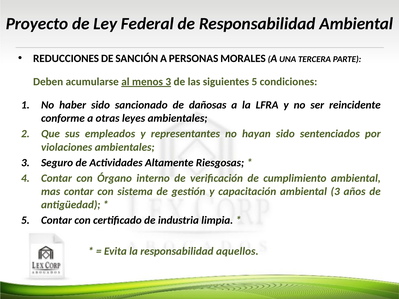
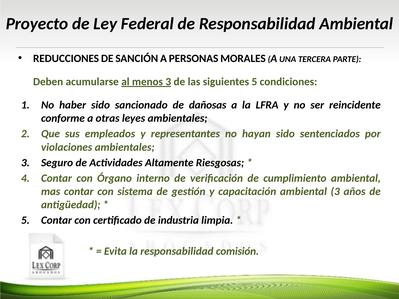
aquellos: aquellos -> comisión (237, 251)
